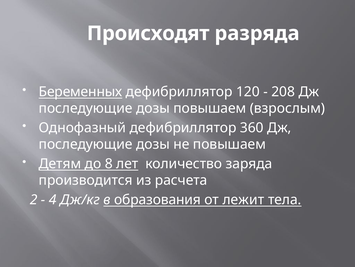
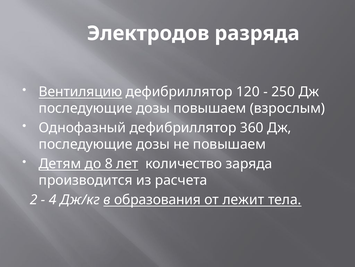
Происходят: Происходят -> Электродов (148, 33)
Беременных: Беременных -> Вентиляцию (80, 91)
208: 208 -> 250 (283, 91)
